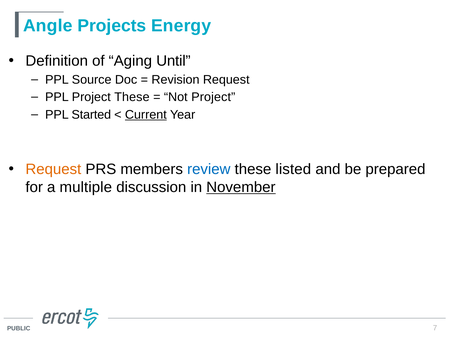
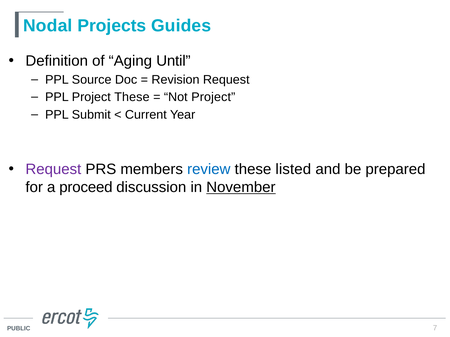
Angle: Angle -> Nodal (48, 26)
Energy: Energy -> Guides (181, 26)
Started: Started -> Submit (91, 115)
Current underline: present -> none (146, 115)
Request colour: orange -> purple (53, 170)
multiple: multiple -> proceed (86, 188)
